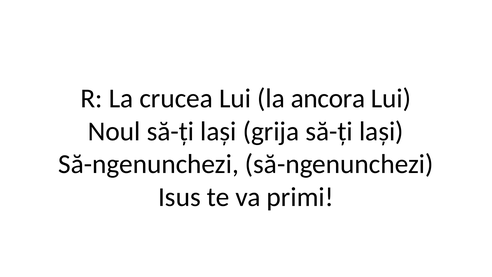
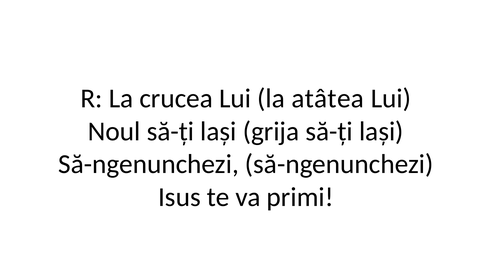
ancora: ancora -> atâtea (328, 98)
